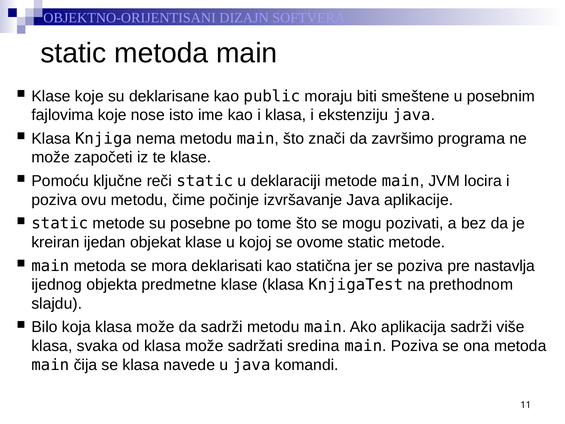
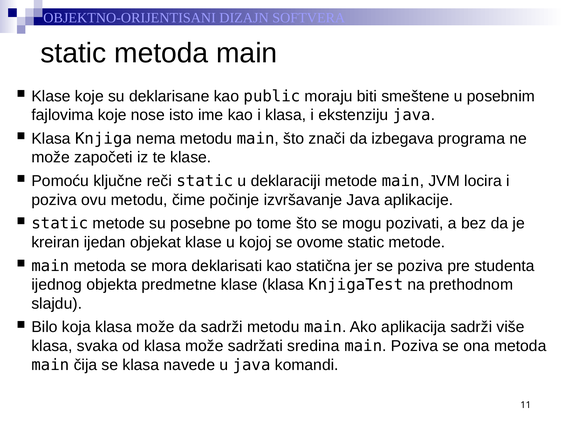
završimo: završimo -> izbegava (403, 139)
nastavlja: nastavlja -> studenta (505, 266)
